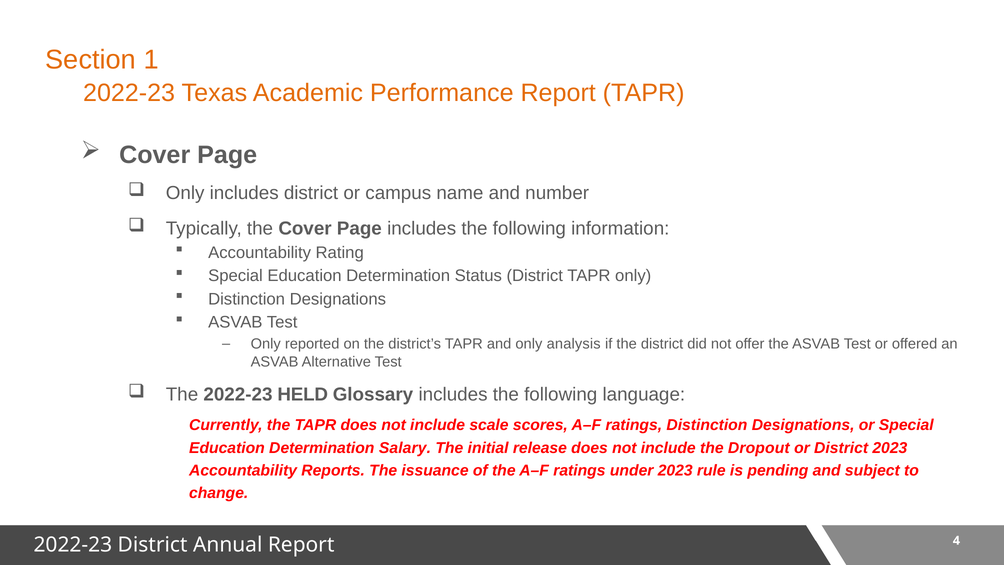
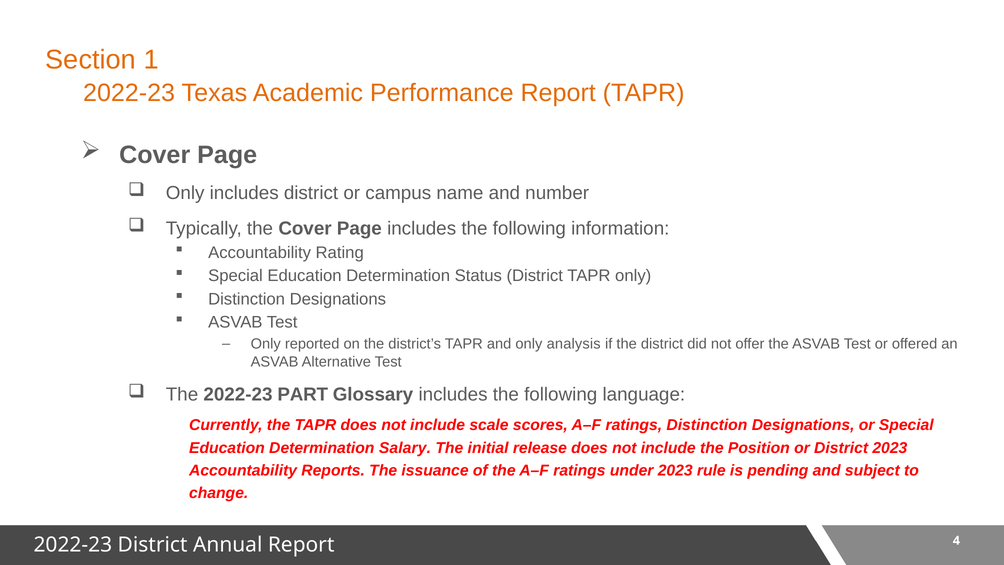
HELD: HELD -> PART (303, 395)
Dropout: Dropout -> Position (759, 448)
